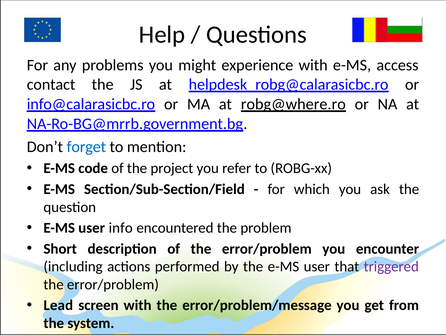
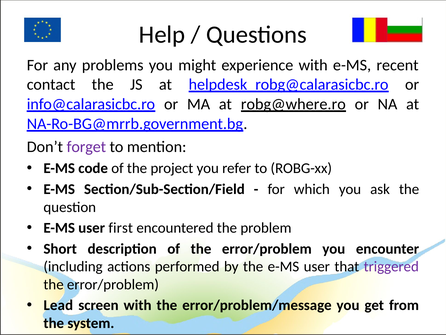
access: access -> recent (398, 65)
forget colour: blue -> purple (86, 147)
info: info -> first (121, 228)
